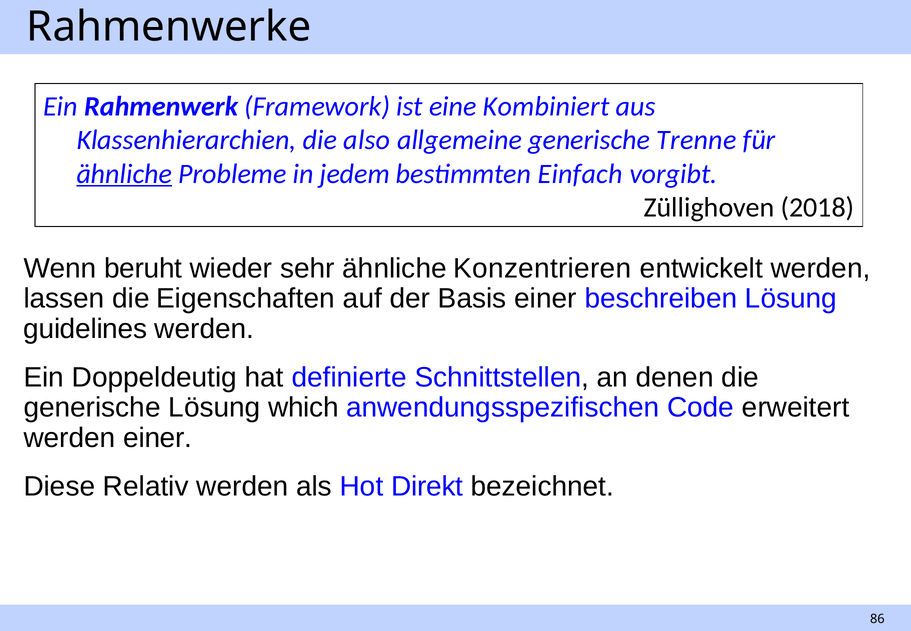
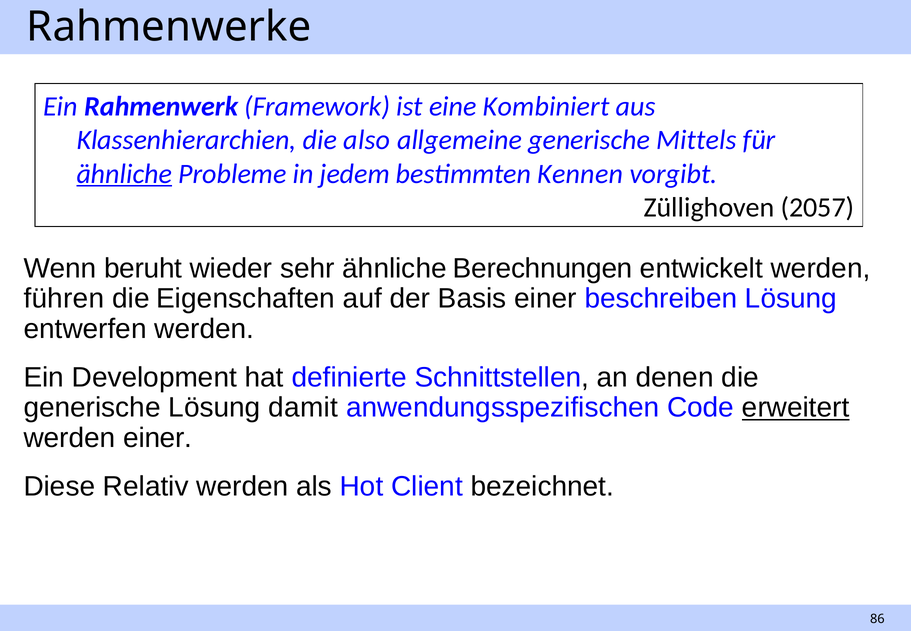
Trenne: Trenne -> Mittels (697, 140)
Einfach: Einfach -> Kennen (580, 174)
2018: 2018 -> 2057 (817, 207)
Konzentrieren: Konzentrieren -> Berechnungen (543, 268)
lassen: lassen -> führen (64, 298)
guidelines: guidelines -> entwerfen (85, 329)
Doppeldeutig: Doppeldeutig -> Development (154, 377)
which: which -> damit (303, 407)
erweitert underline: none -> present (796, 407)
Direkt: Direkt -> Client (427, 486)
